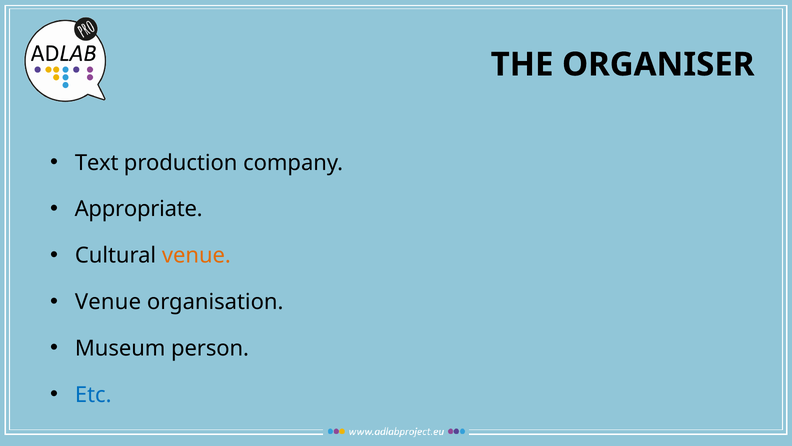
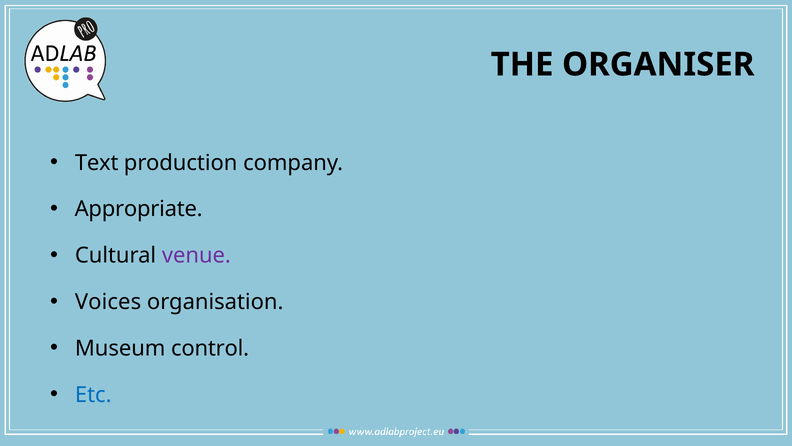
venue colour: orange -> purple (196, 255)
Venue: Venue -> Voices (108, 302)
person: person -> control (210, 348)
